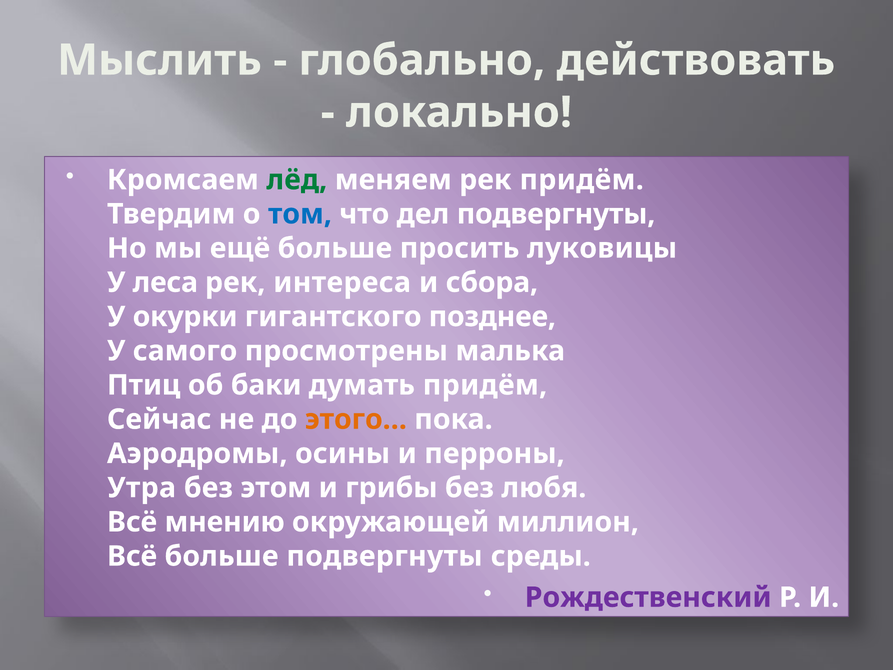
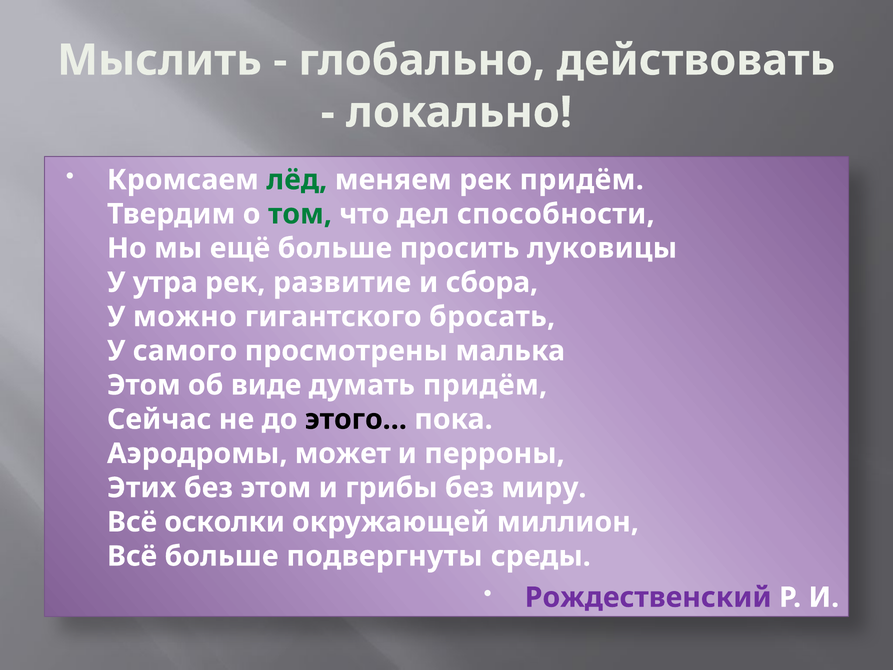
том colour: blue -> green (300, 214)
дел подвергнуты: подвергнуты -> способности (556, 214)
леса: леса -> утра (165, 282)
интереса: интереса -> развитие (342, 282)
окурки: окурки -> можно (185, 317)
позднее: позднее -> бросать (492, 317)
Птиц: Птиц -> Этом (144, 385)
баки: баки -> виде (266, 385)
этого… colour: orange -> black (356, 419)
осины: осины -> может (343, 453)
Утра: Утра -> Этих (142, 488)
любя: любя -> миру (544, 488)
мнению: мнению -> осколки (225, 522)
